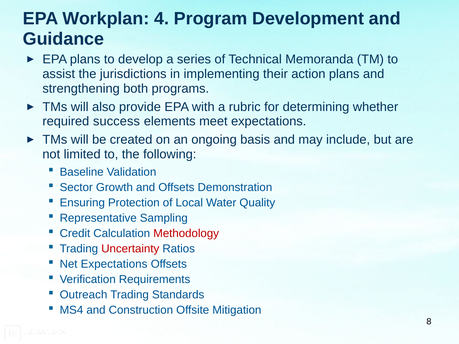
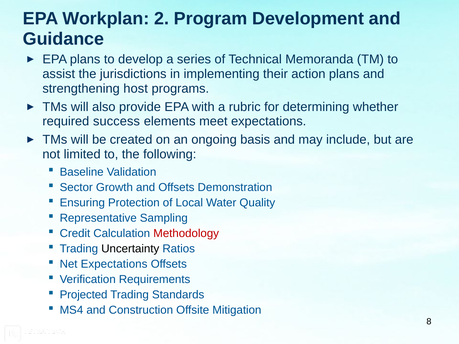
4: 4 -> 2 (162, 19)
both: both -> host (136, 89)
Uncertainty colour: red -> black (130, 249)
Outreach: Outreach -> Projected (84, 295)
